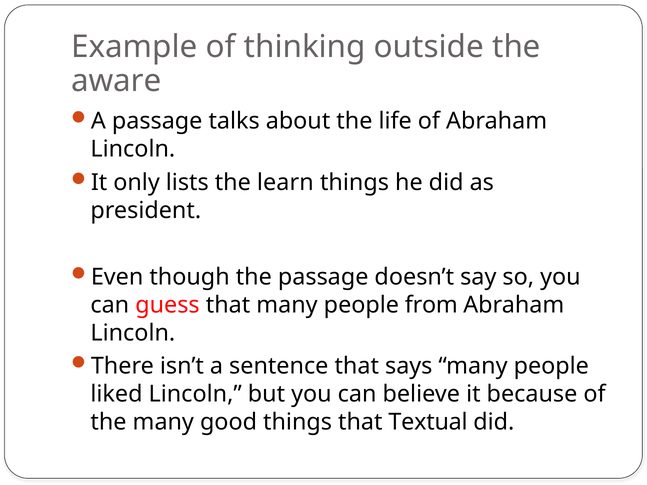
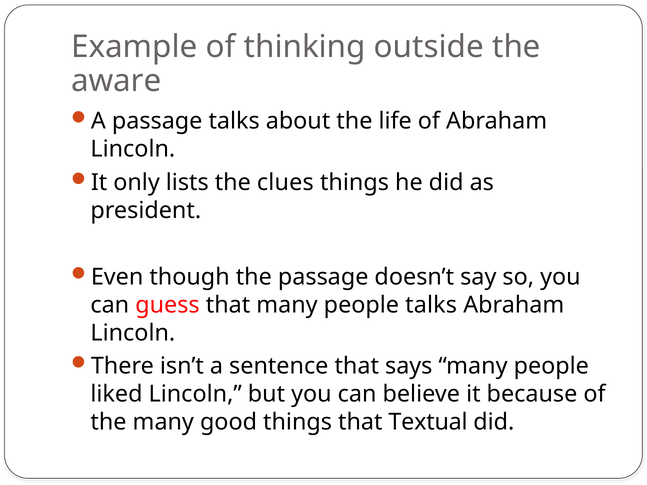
learn: learn -> clues (285, 183)
people from: from -> talks (431, 305)
